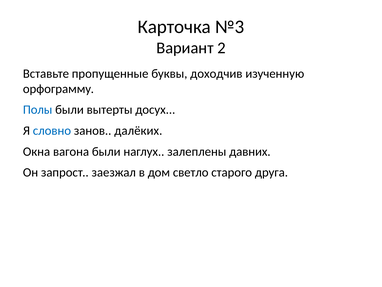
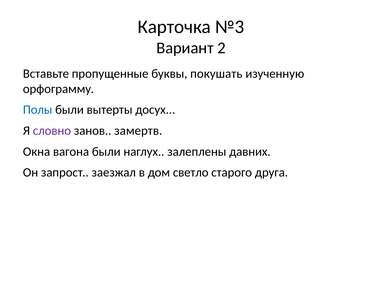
доходчив: доходчив -> покушать (216, 73)
словно colour: blue -> purple (52, 130)
далёких: далёких -> замертв (138, 130)
